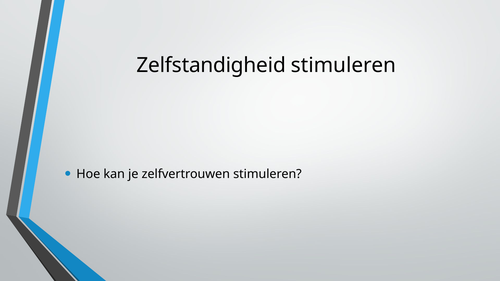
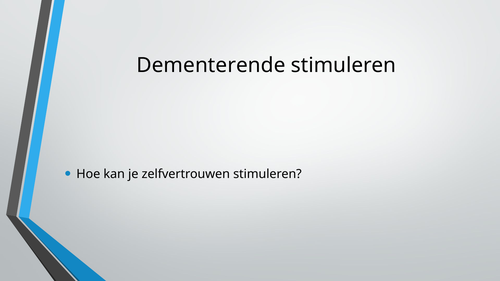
Zelfstandigheid: Zelfstandigheid -> Dementerende (211, 66)
